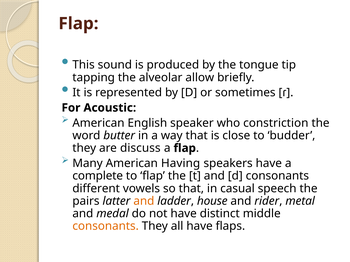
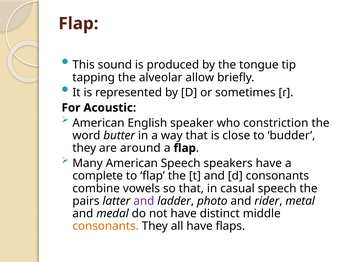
discuss: discuss -> around (140, 148)
American Having: Having -> Speech (181, 164)
different: different -> combine (96, 189)
and colour: orange -> purple (144, 201)
house: house -> photo (212, 201)
